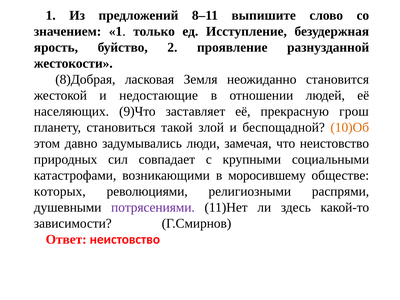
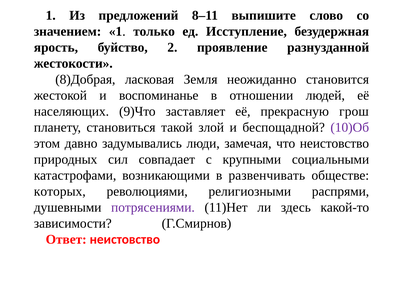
недостающие: недостающие -> воспоминанье (159, 95)
10)Об colour: orange -> purple (350, 127)
моросившему: моросившему -> развенчивать (267, 175)
